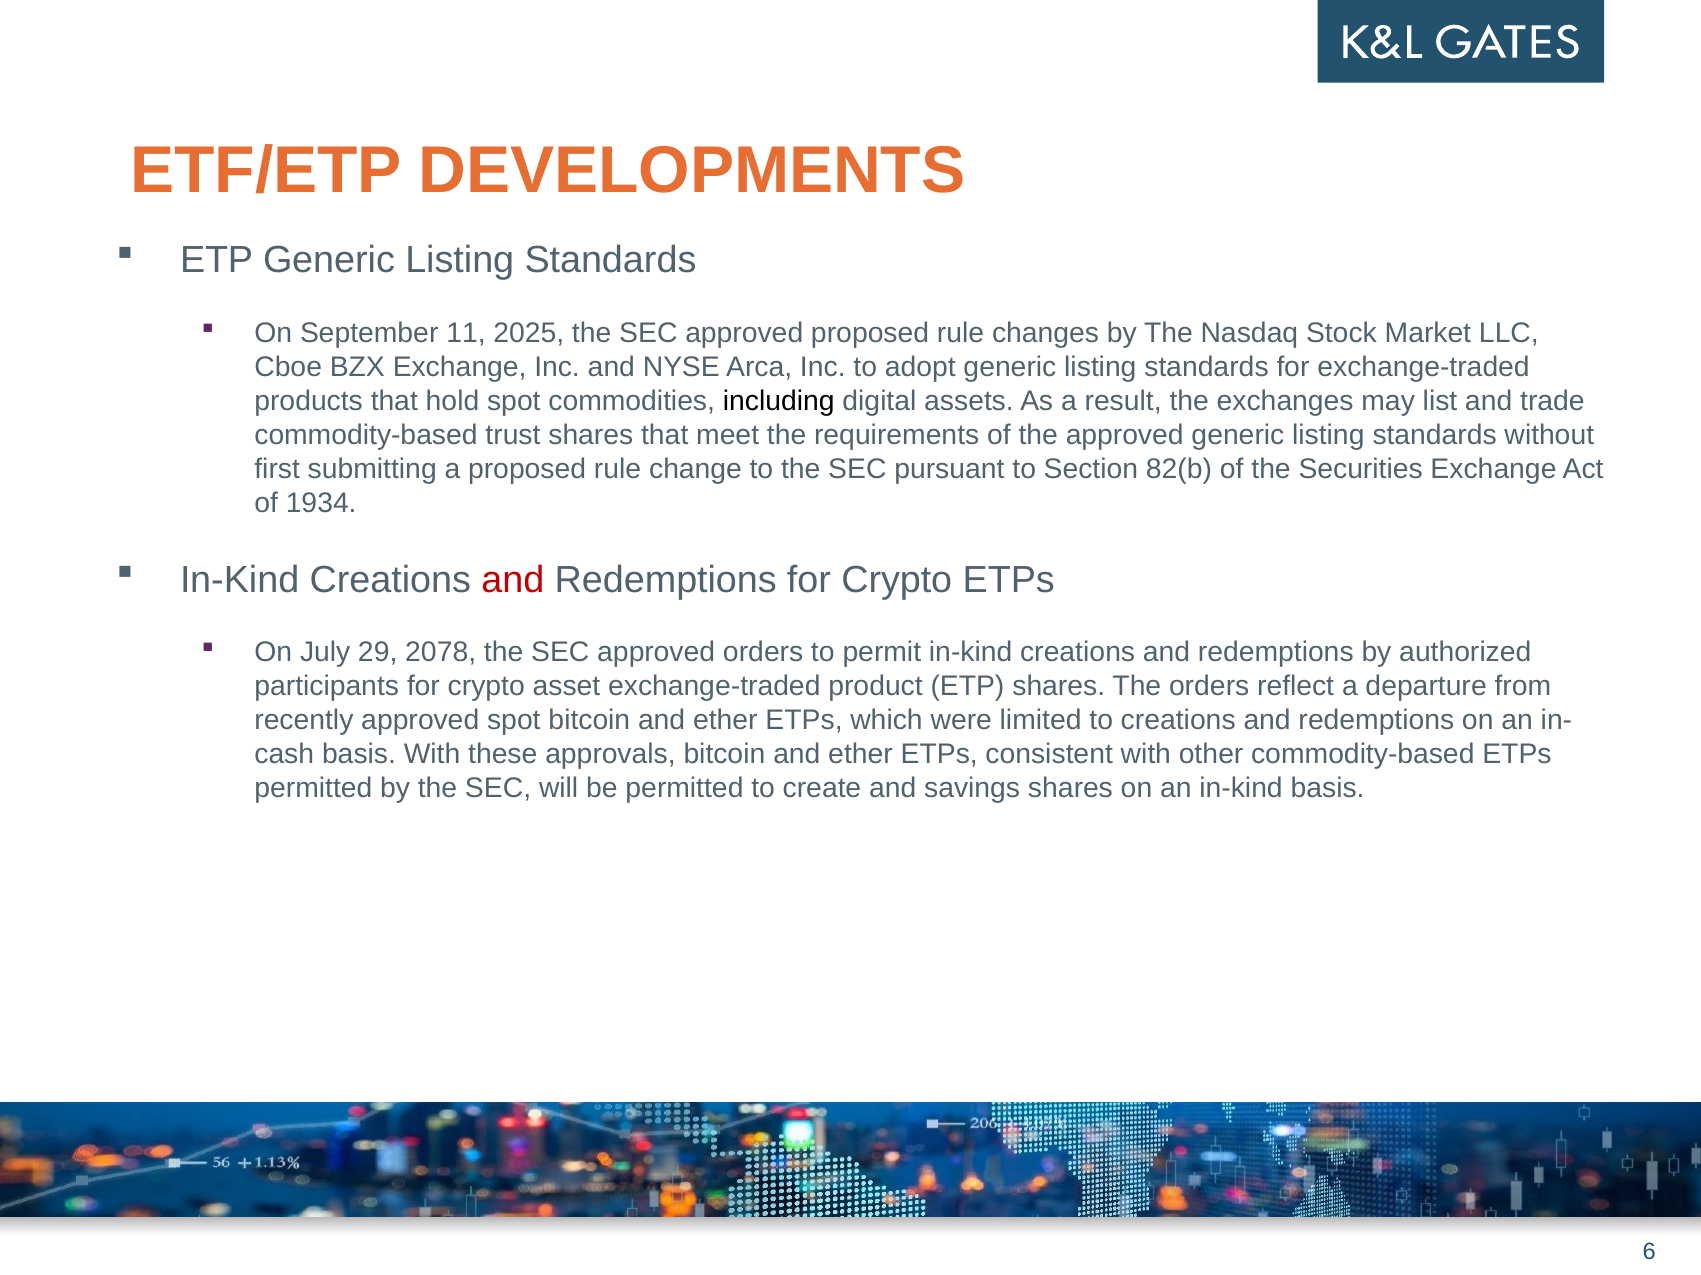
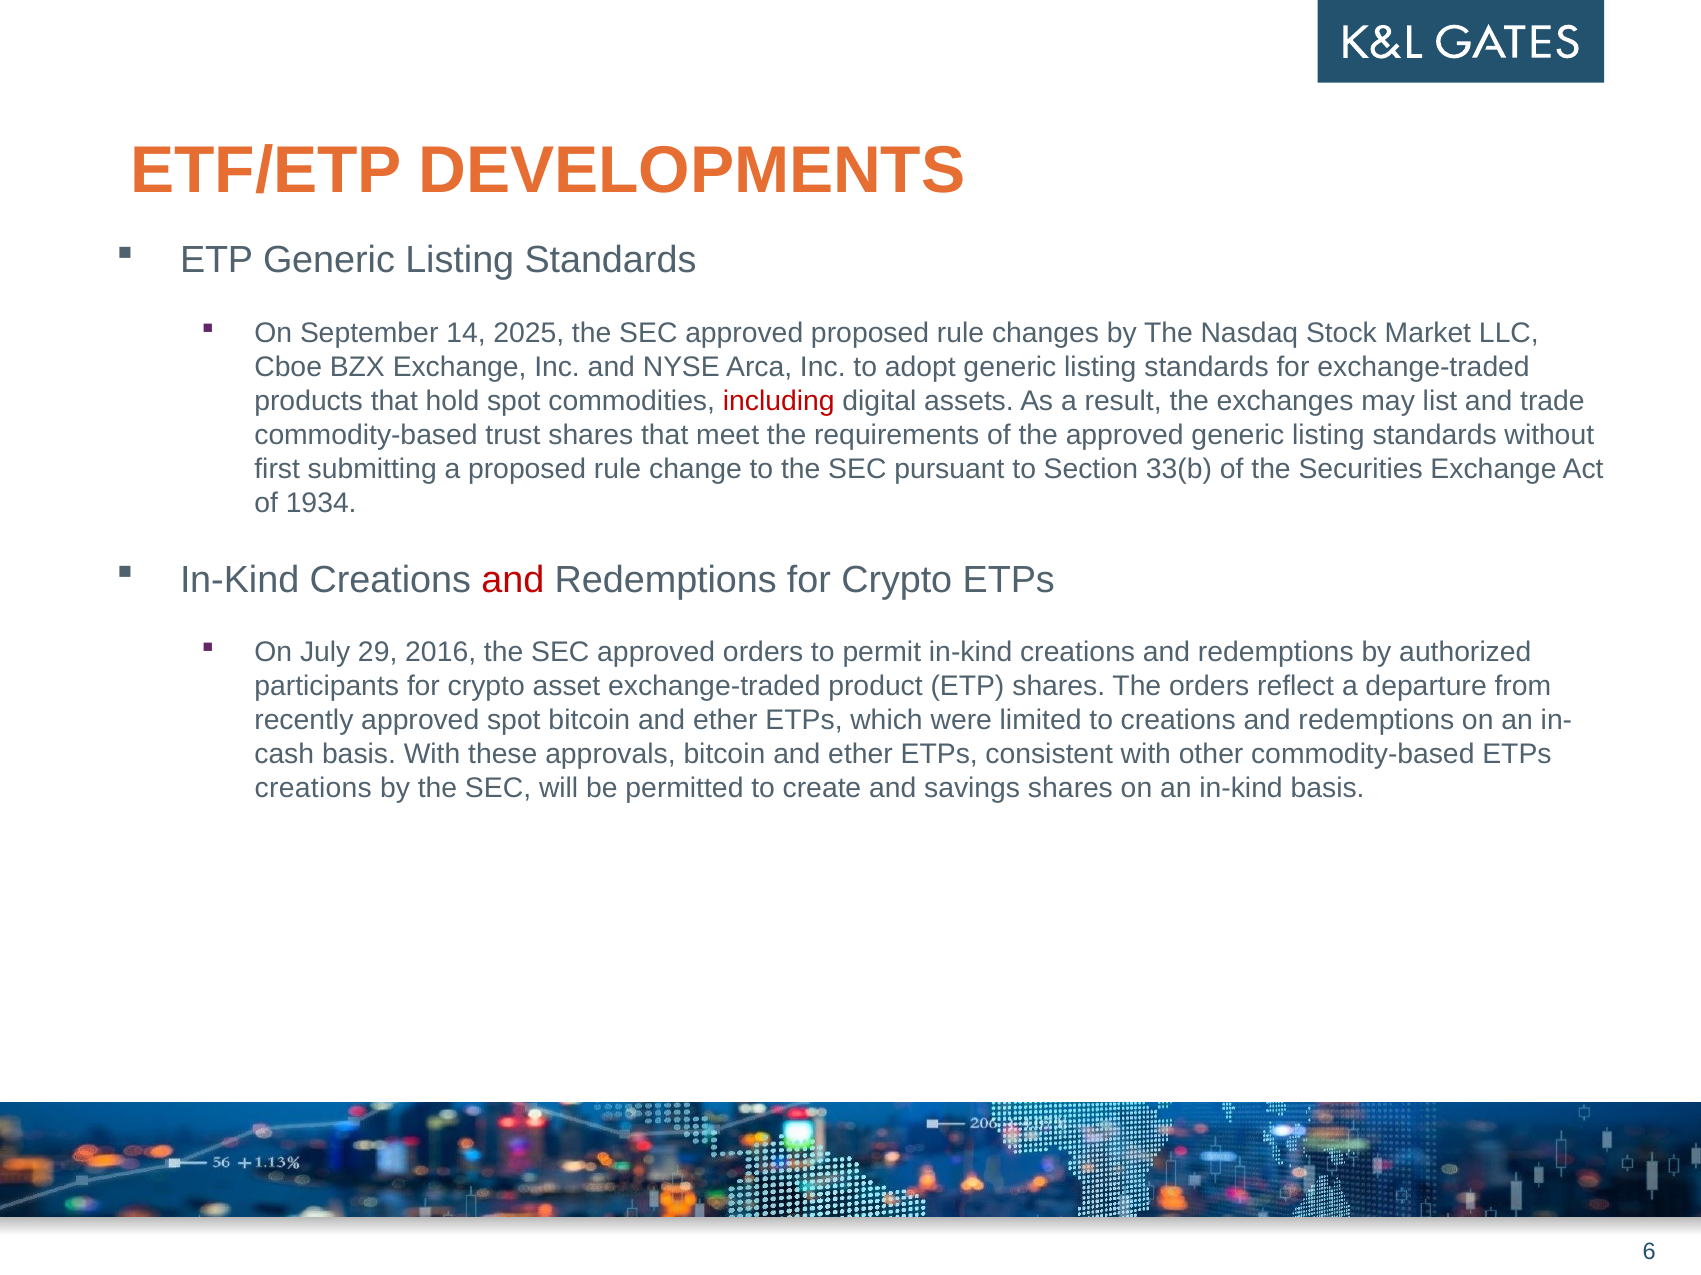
11: 11 -> 14 (466, 334)
including colour: black -> red (779, 402)
82(b: 82(b -> 33(b (1179, 470)
2078: 2078 -> 2016 (441, 653)
permitted: permitted -> creations (313, 789)
